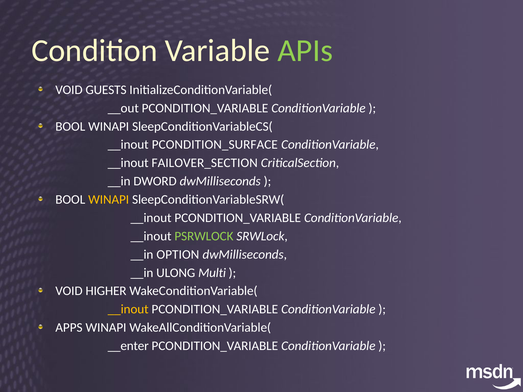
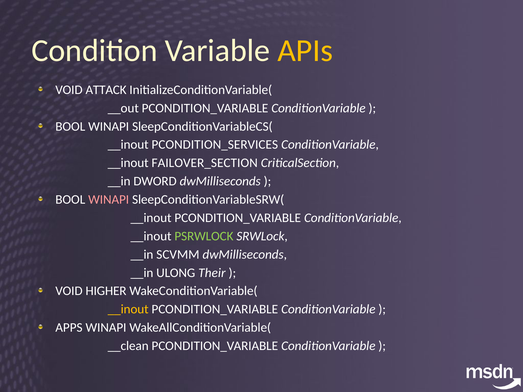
APIs colour: light green -> yellow (305, 51)
GUESTS: GUESTS -> ATTACK (106, 90)
PCONDITION_SURFACE: PCONDITION_SURFACE -> PCONDITION_SERVICES (215, 145)
WINAPI colour: yellow -> pink (109, 200)
OPTION: OPTION -> SCVMM (178, 255)
Multi: Multi -> Their (212, 273)
__enter: __enter -> __clean (128, 346)
